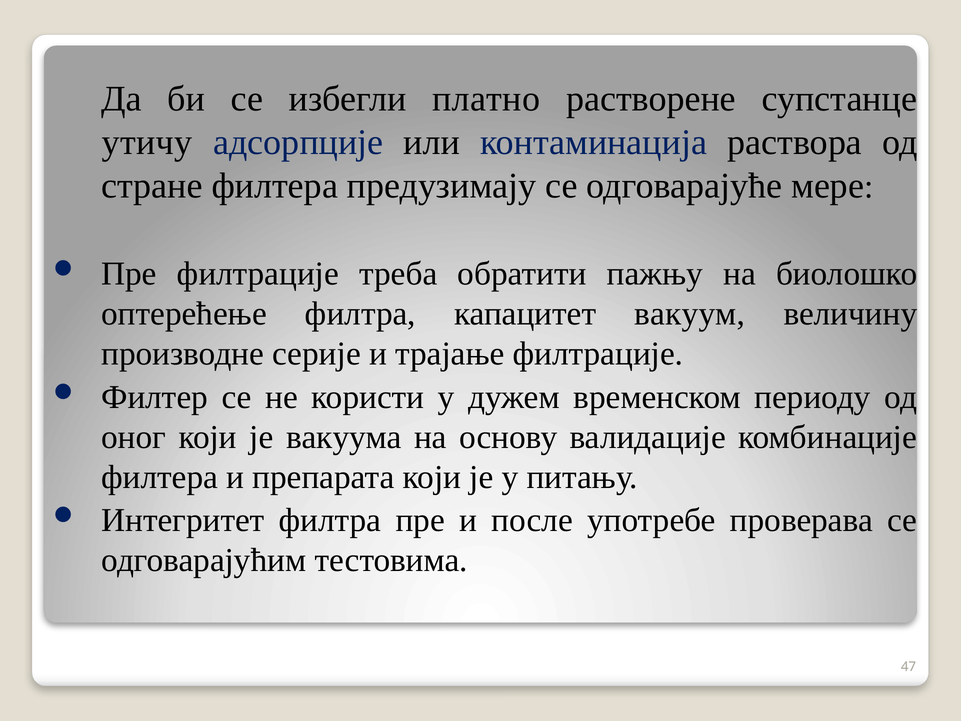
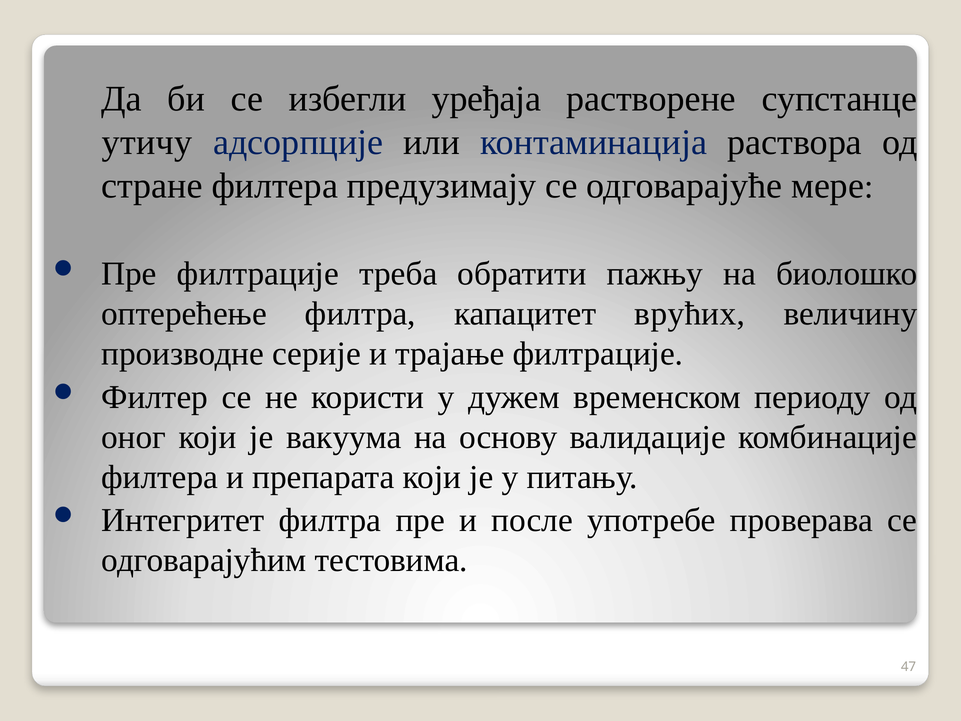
платно: платно -> уређаја (486, 99)
вакуум: вакуум -> врућих (690, 314)
